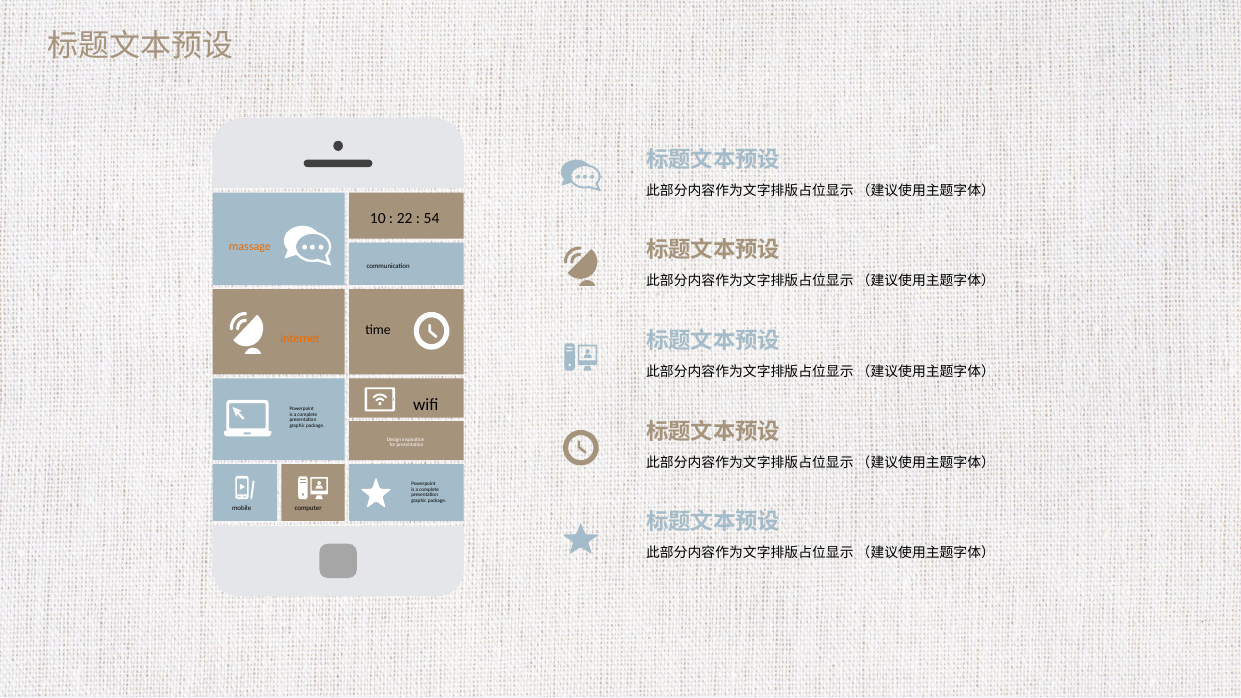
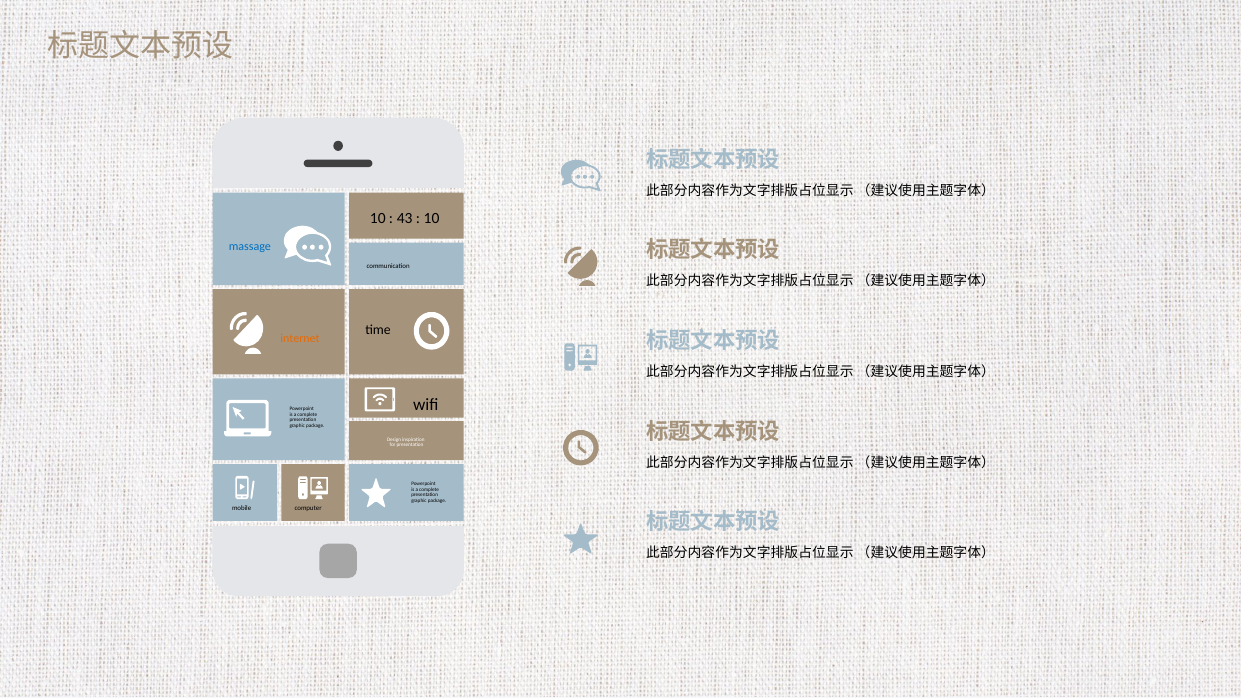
22: 22 -> 43 (405, 219)
54: 54 -> 10 (432, 219)
massage colour: orange -> blue (250, 246)
